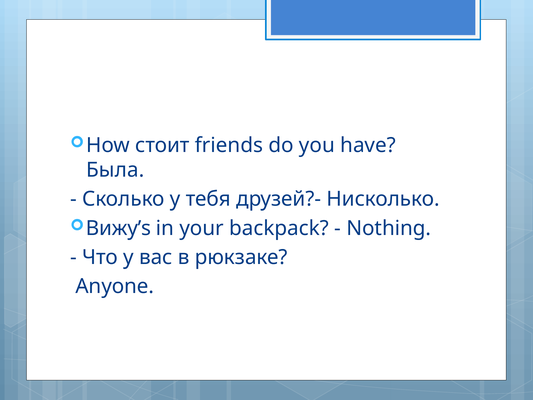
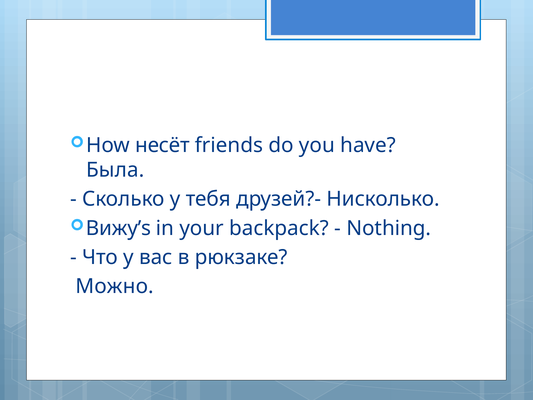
стоит: стоит -> несёт (162, 145)
Anyone: Anyone -> Можно (115, 286)
